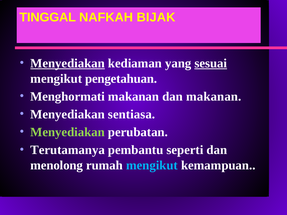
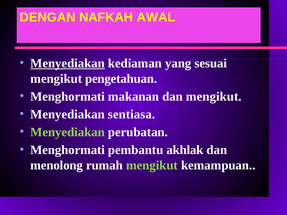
TINGGAL: TINGGAL -> DENGAN (48, 17)
BIJAK: BIJAK -> AWAL (156, 17)
sesuai underline: present -> none (211, 63)
dan makanan: makanan -> mengikut (214, 97)
Terutamanya: Terutamanya -> Menghormati (68, 150)
seperti: seperti -> akhlak (185, 150)
mengikut colour: light blue -> light green (152, 165)
